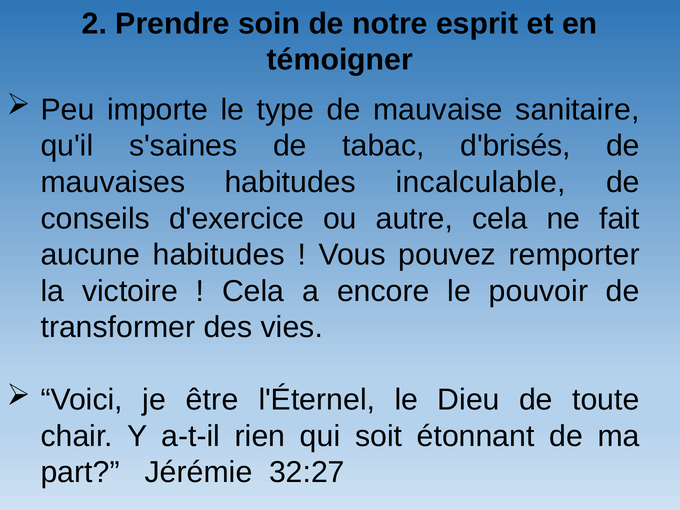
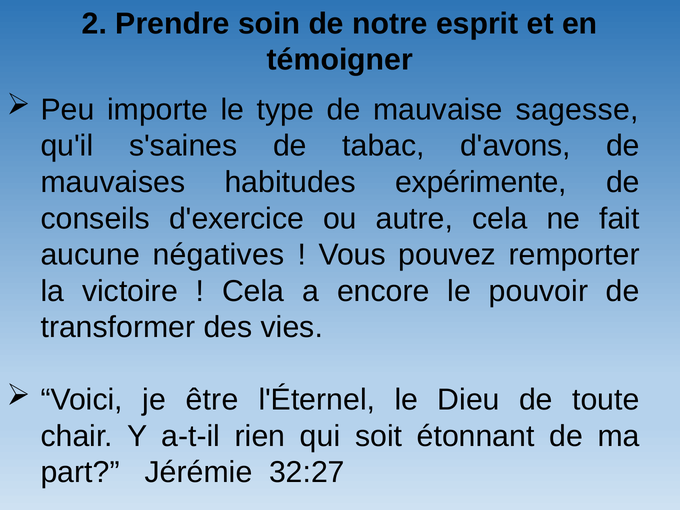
sanitaire: sanitaire -> sagesse (577, 110)
d'brisés: d'brisés -> d'avons (515, 146)
incalculable: incalculable -> expérimente (481, 182)
aucune habitudes: habitudes -> négatives (219, 255)
